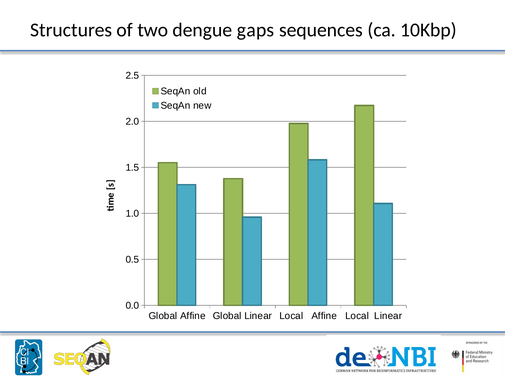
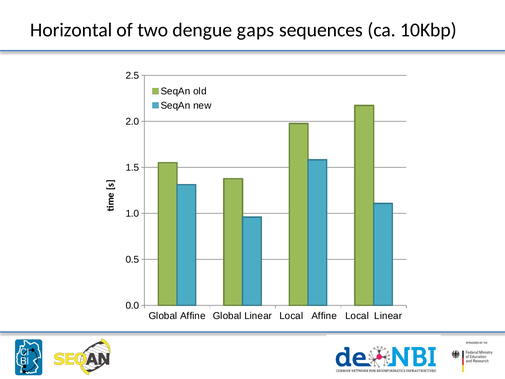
Structures: Structures -> Horizontal (71, 30)
